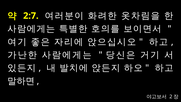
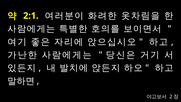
2:7: 2:7 -> 2:1 (31, 16)
